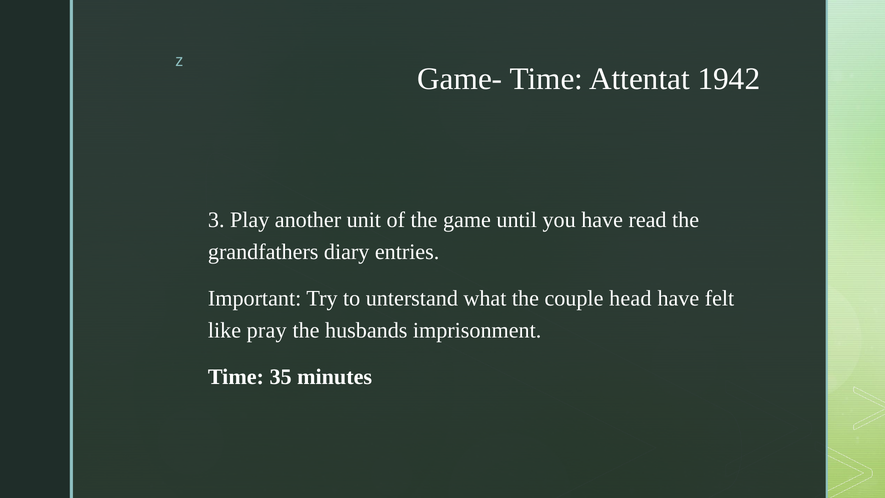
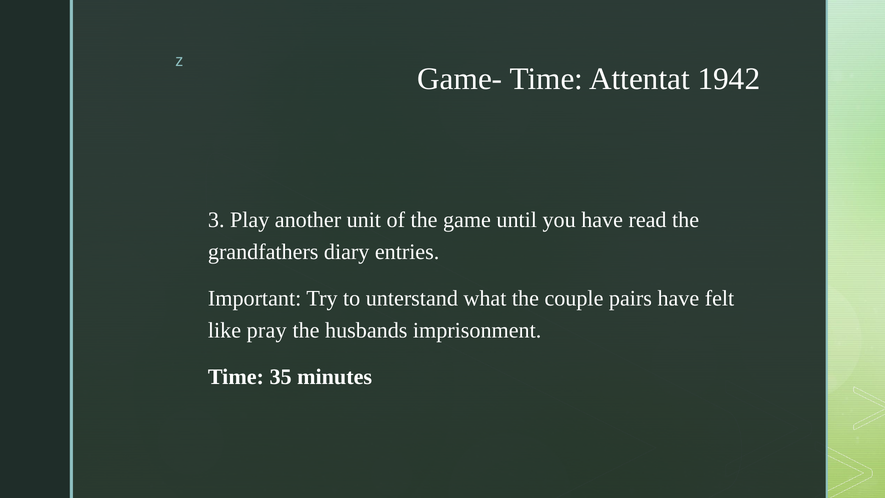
head: head -> pairs (630, 298)
